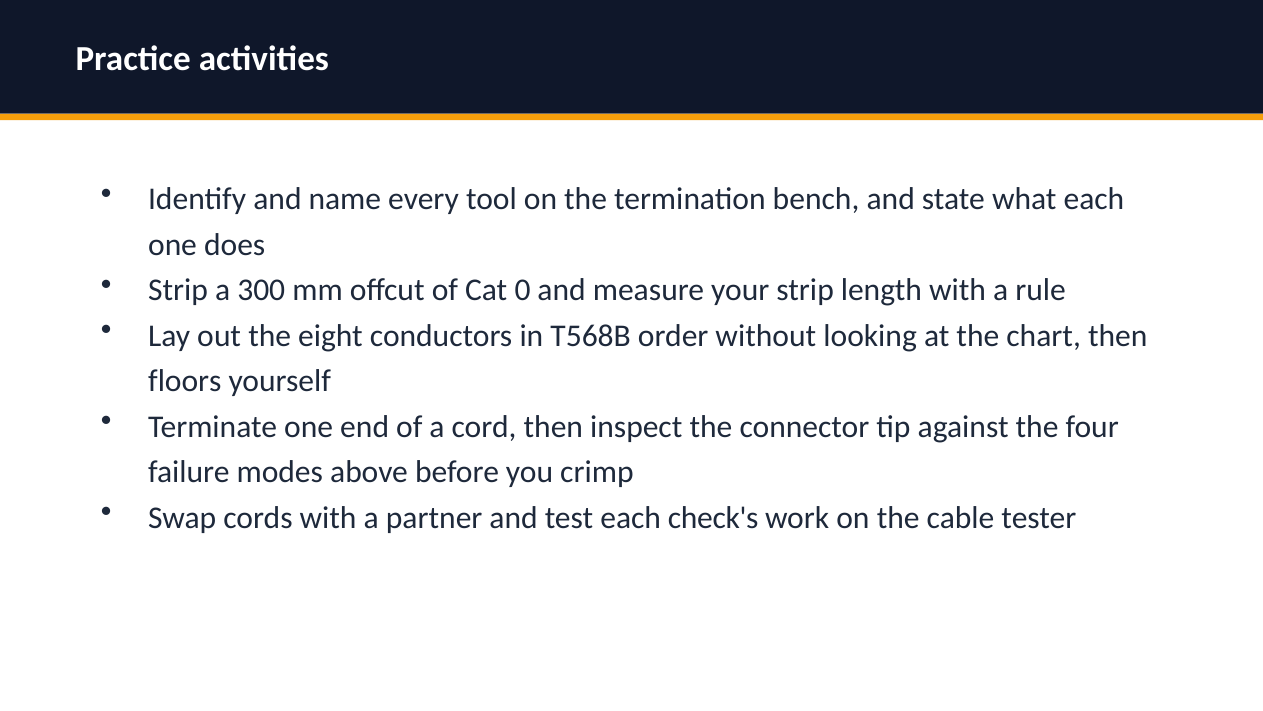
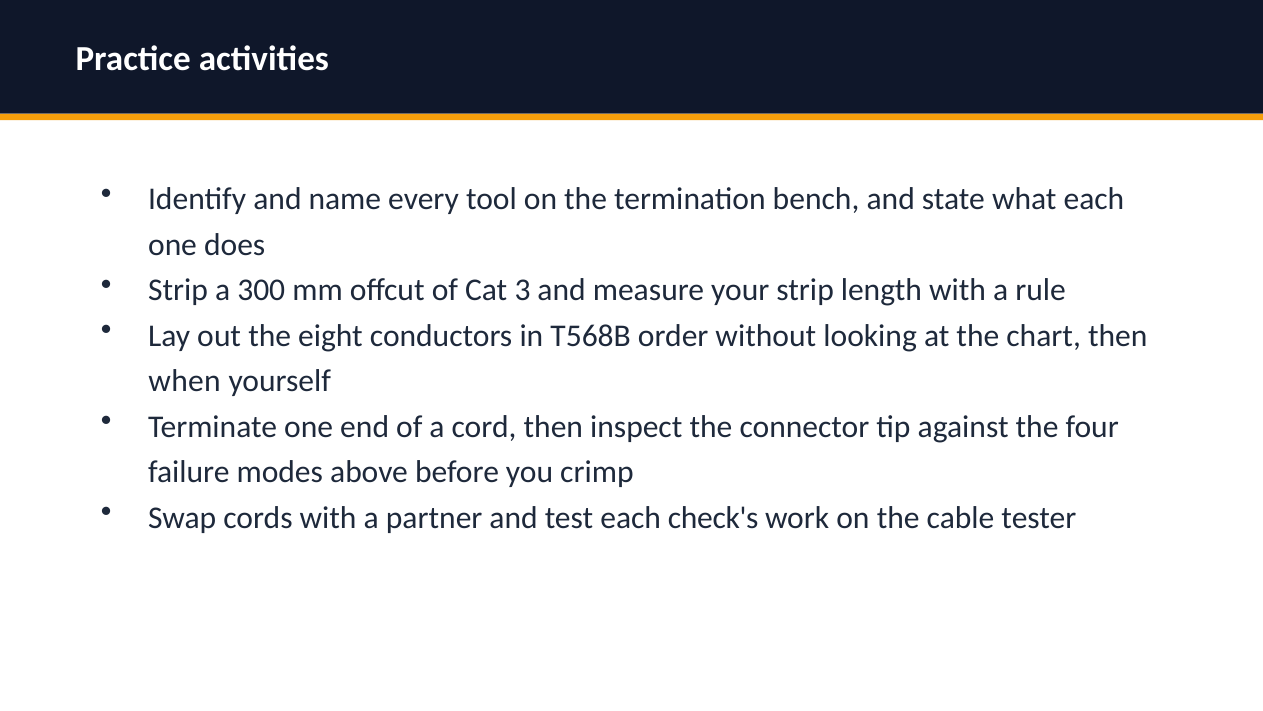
0: 0 -> 3 (523, 290)
floors: floors -> when (185, 381)
